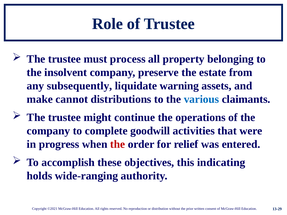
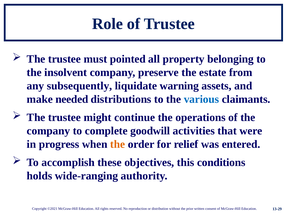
process: process -> pointed (128, 59)
cannot: cannot -> needed (72, 99)
the colour: red -> orange (118, 144)
indicating: indicating -> conditions (221, 163)
